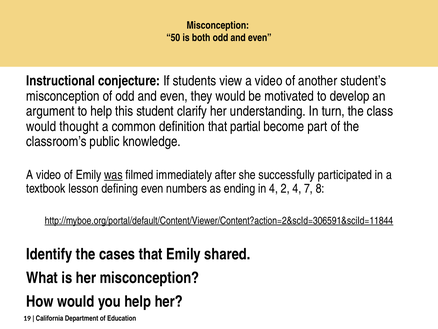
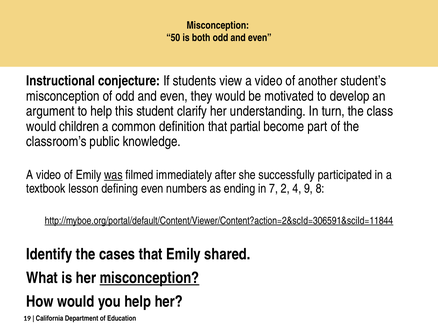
thought: thought -> children (79, 126)
in 4: 4 -> 7 (274, 188)
7: 7 -> 9 (309, 188)
misconception underline: none -> present (149, 278)
